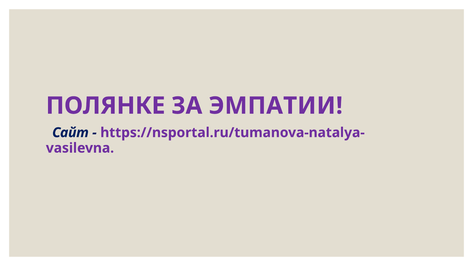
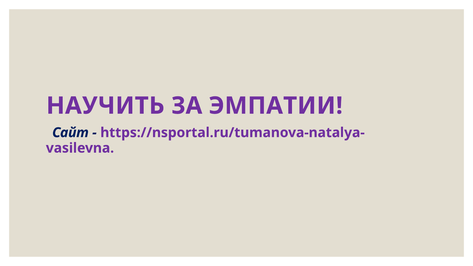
ПОЛЯНКЕ: ПОЛЯНКЕ -> НАУЧИТЬ (105, 106)
